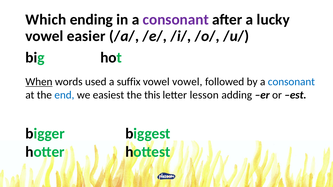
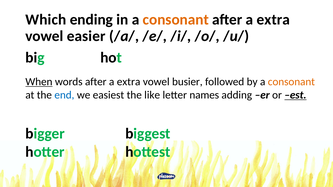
consonant colour: purple -> orange (176, 20)
lucky: lucky -> extra (273, 20)
words used: used -> after (96, 82)
suffix: suffix -> extra (129, 82)
vowel vowel: vowel -> busier (187, 82)
consonant colour: blue -> orange (291, 82)
this: this -> like (152, 95)
lesson: lesson -> names (204, 95)
est underline: none -> present (295, 95)
